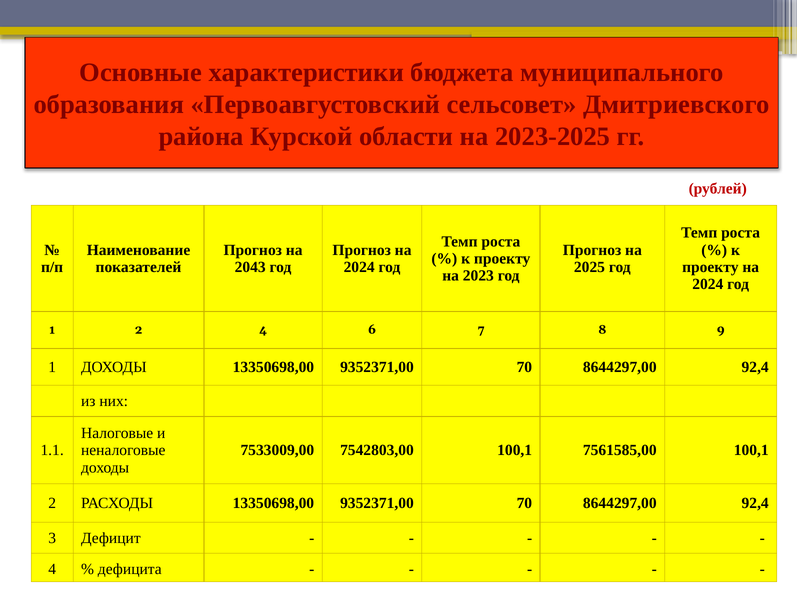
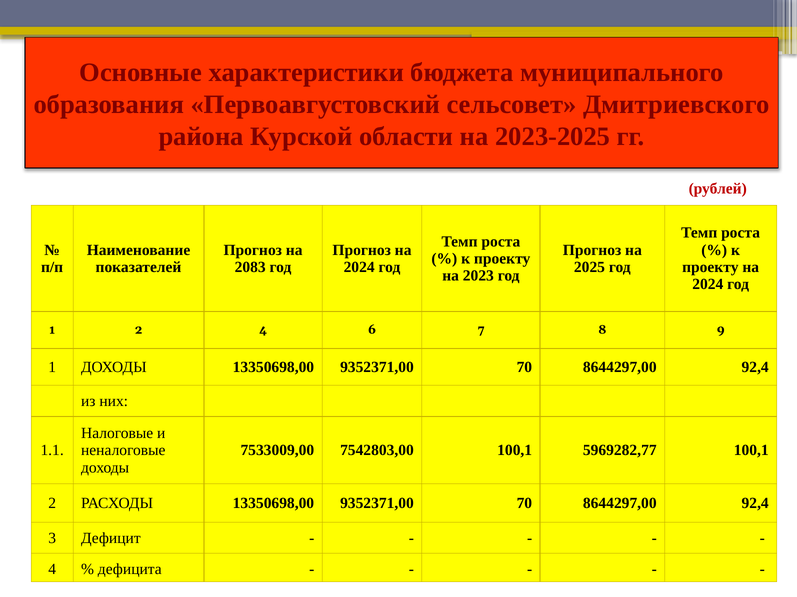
2043: 2043 -> 2083 (250, 267)
7561585,00: 7561585,00 -> 5969282,77 (620, 451)
